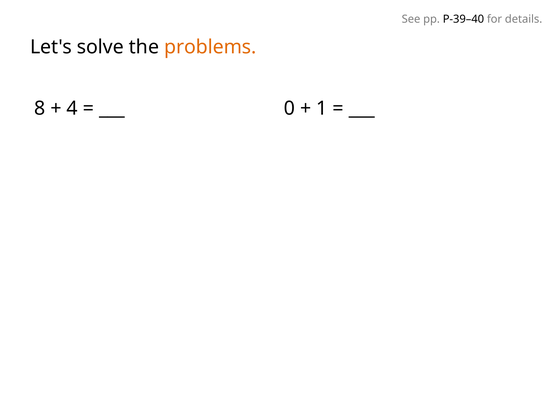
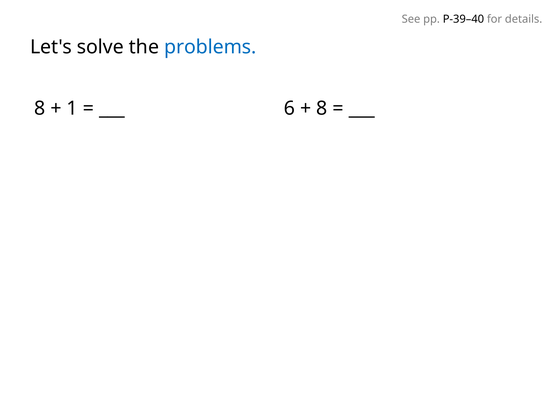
problems colour: orange -> blue (210, 47)
4: 4 -> 1 (72, 108)
0: 0 -> 6 (290, 108)
1: 1 -> 8 (322, 108)
